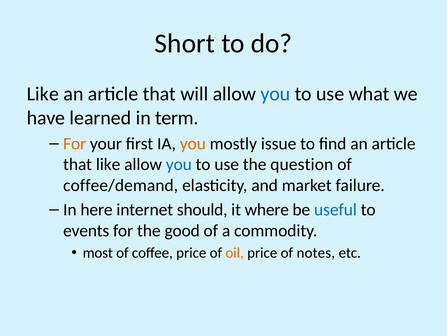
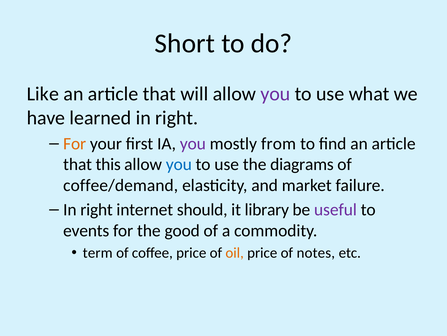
you colour: blue -> purple (275, 94)
learned in term: term -> right (177, 118)
you colour: orange -> purple (193, 143)
issue: issue -> from (279, 143)
that like: like -> this (108, 164)
question: question -> diagrams (302, 164)
here: here -> right (97, 209)
where: where -> library (267, 209)
useful colour: blue -> purple (335, 209)
most: most -> term (98, 252)
